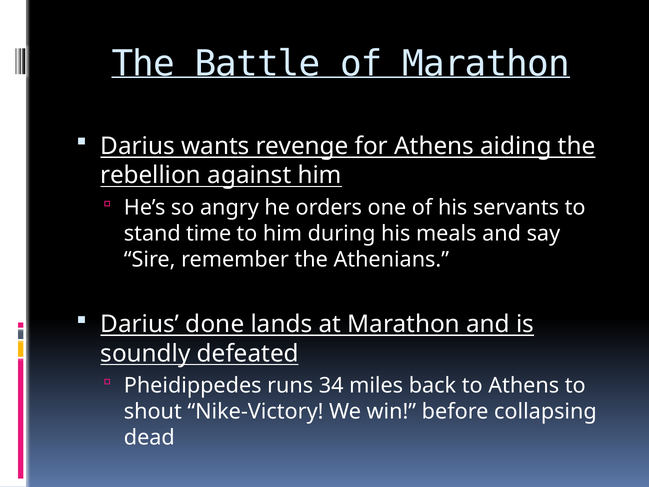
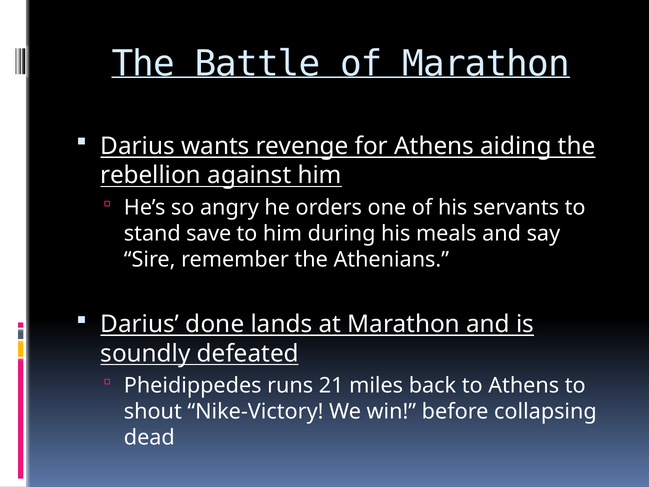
time: time -> save (209, 233)
34: 34 -> 21 (331, 385)
